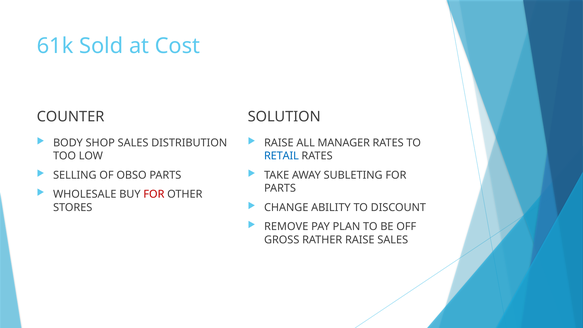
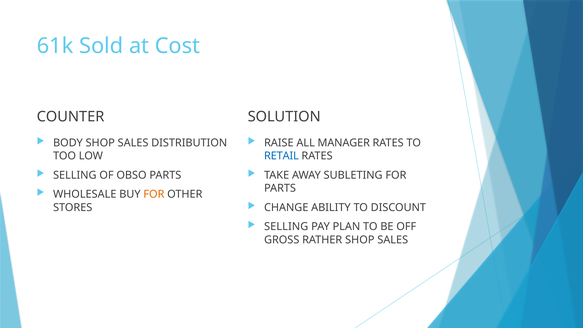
FOR colour: red -> orange (154, 194)
REMOVE: REMOVE -> SELLING (286, 227)
RATHER RAISE: RAISE -> SHOP (360, 240)
